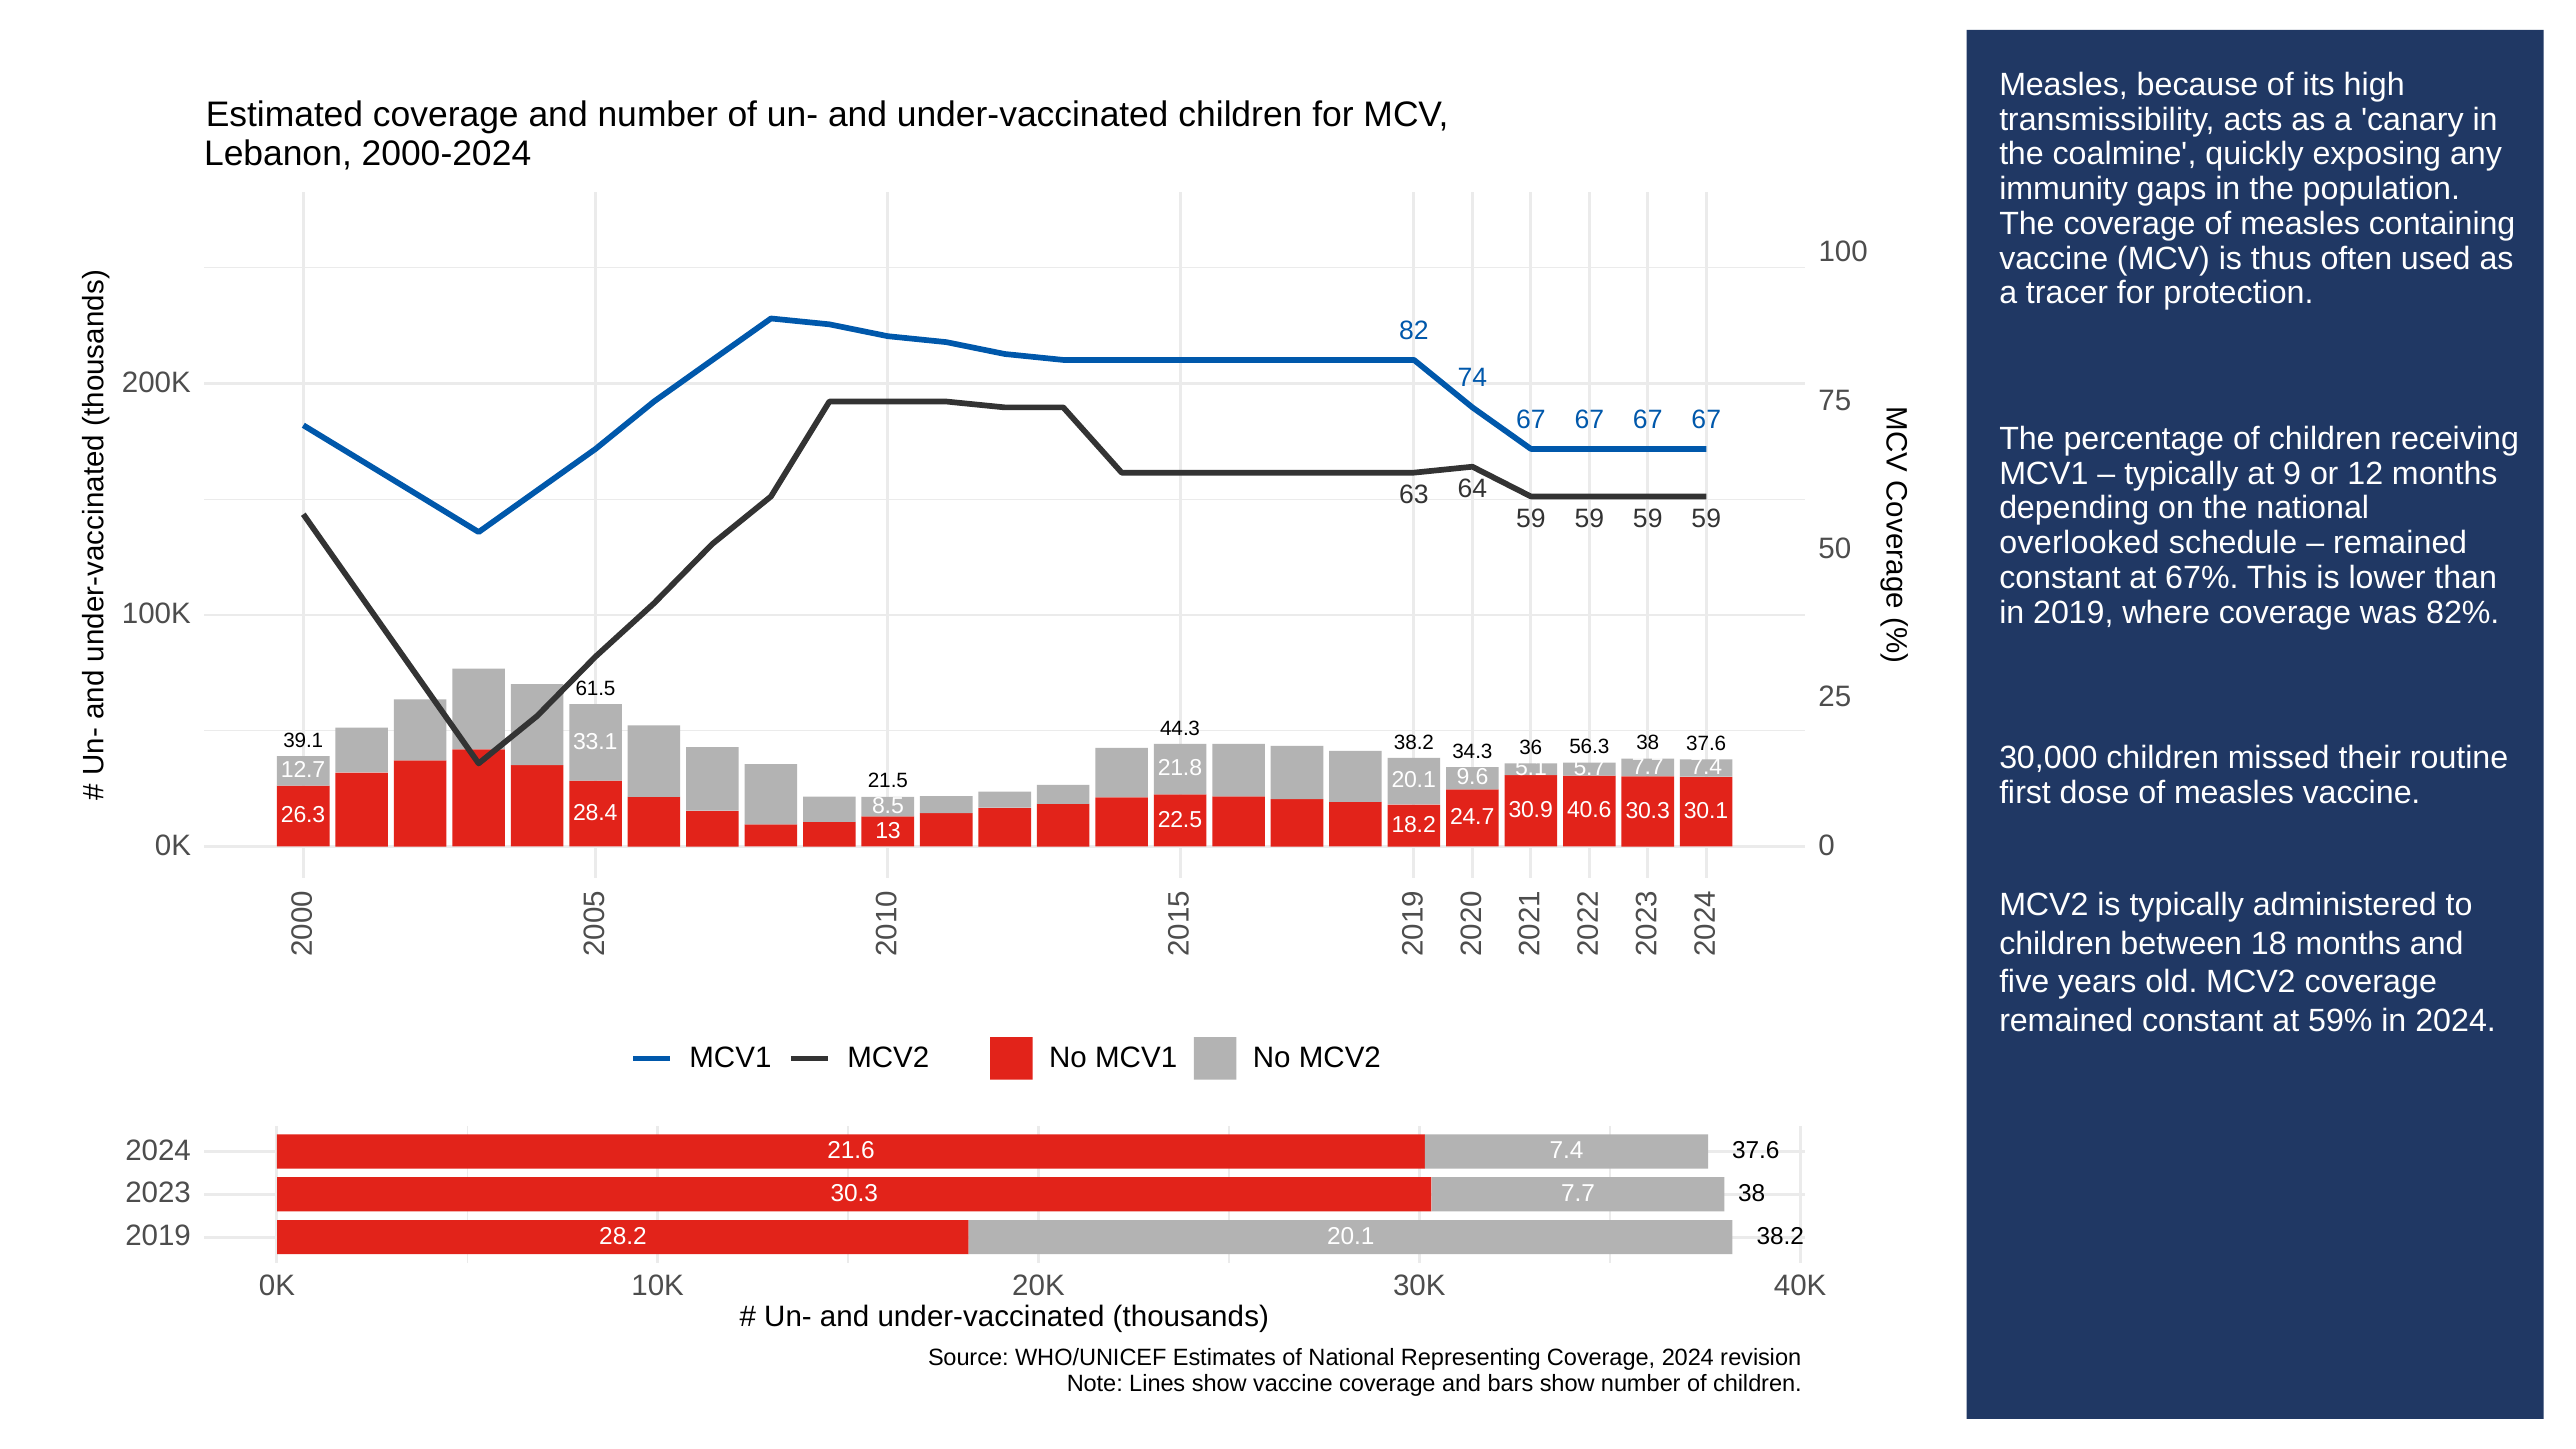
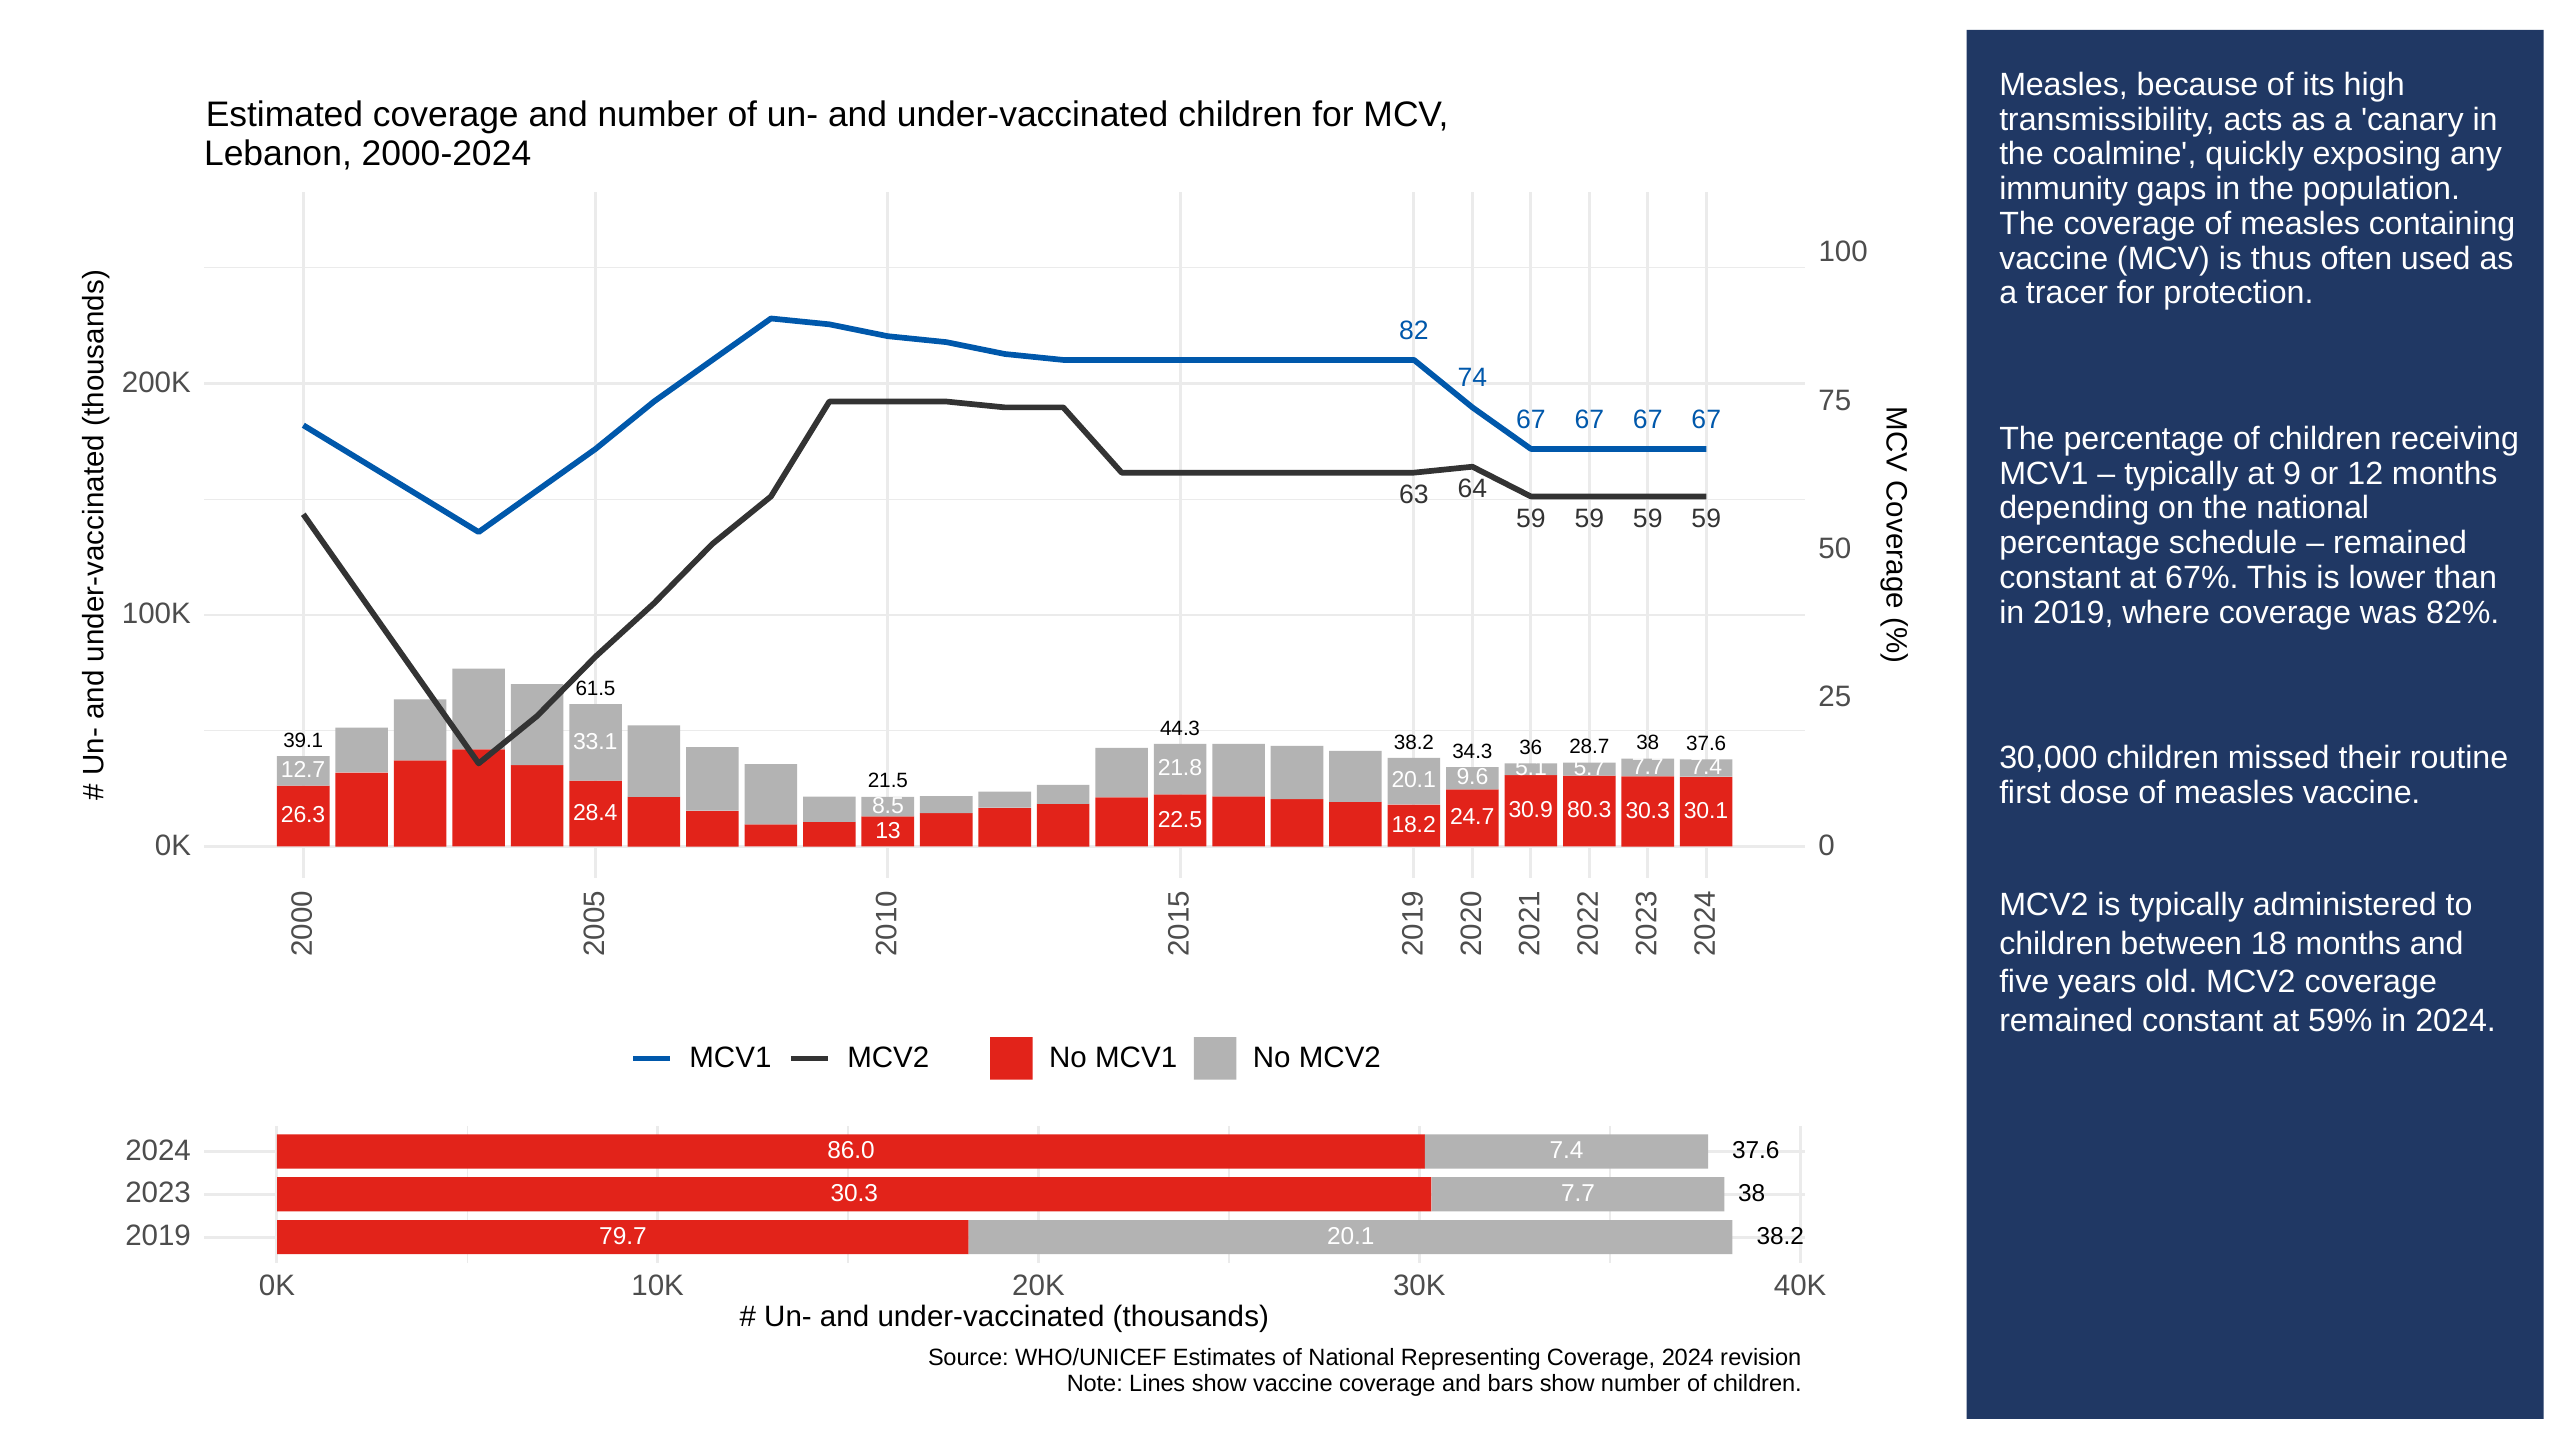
overlooked: overlooked -> percentage (2080, 543)
56.3: 56.3 -> 28.7 (1589, 747)
40.6: 40.6 -> 80.3 (1589, 810)
21.6: 21.6 -> 86.0 (851, 1151)
28.2: 28.2 -> 79.7 (623, 1236)
